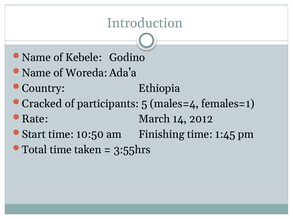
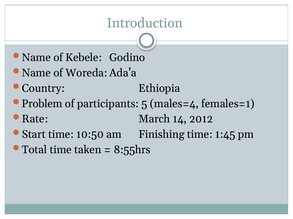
Cracked: Cracked -> Problem (42, 104)
3:55hrs: 3:55hrs -> 8:55hrs (132, 150)
